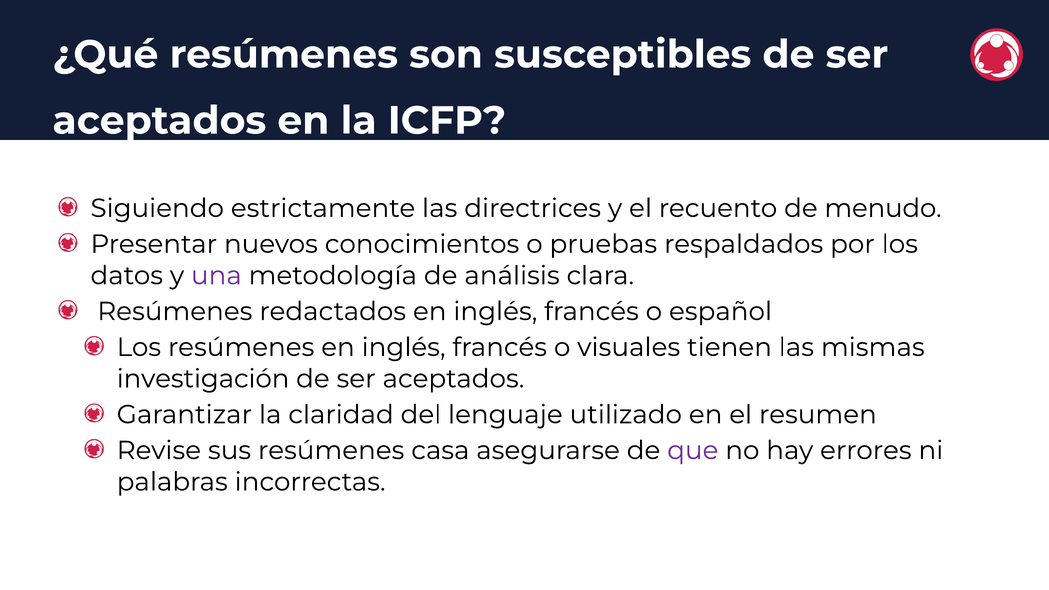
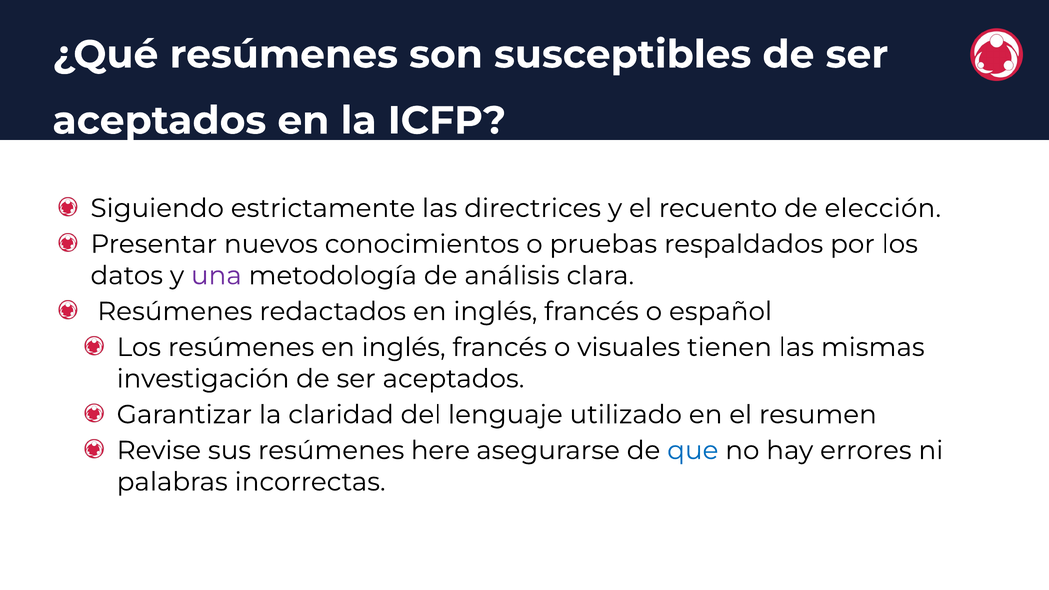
menudo: menudo -> elección (883, 208)
casa: casa -> here (440, 450)
que colour: purple -> blue (693, 450)
